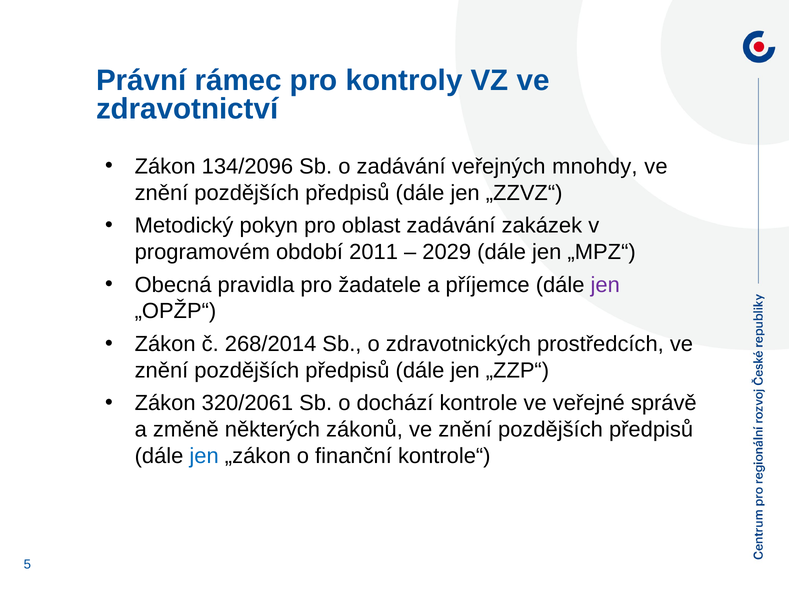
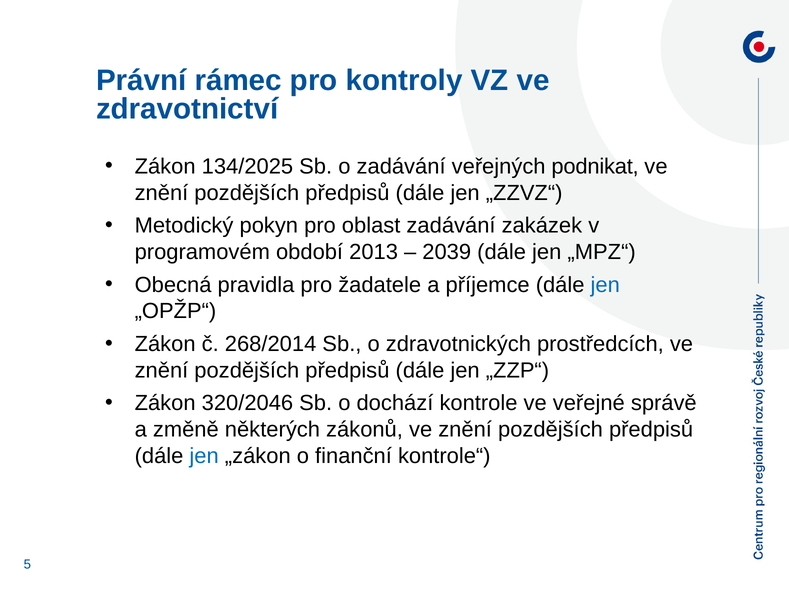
134/2096: 134/2096 -> 134/2025 (247, 167)
mnohdy: mnohdy -> podnikat (595, 167)
2011: 2011 -> 2013 (374, 252)
2029: 2029 -> 2039 (447, 252)
jen colour: purple -> blue (605, 285)
320/2061: 320/2061 -> 320/2046 (247, 404)
